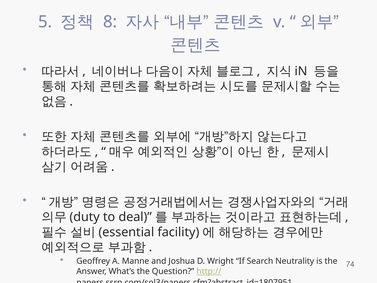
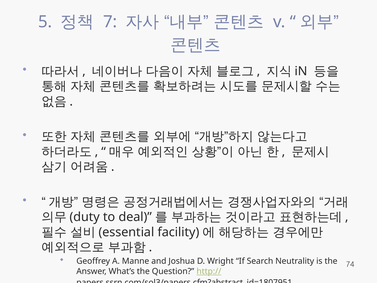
8: 8 -> 7 (110, 22)
